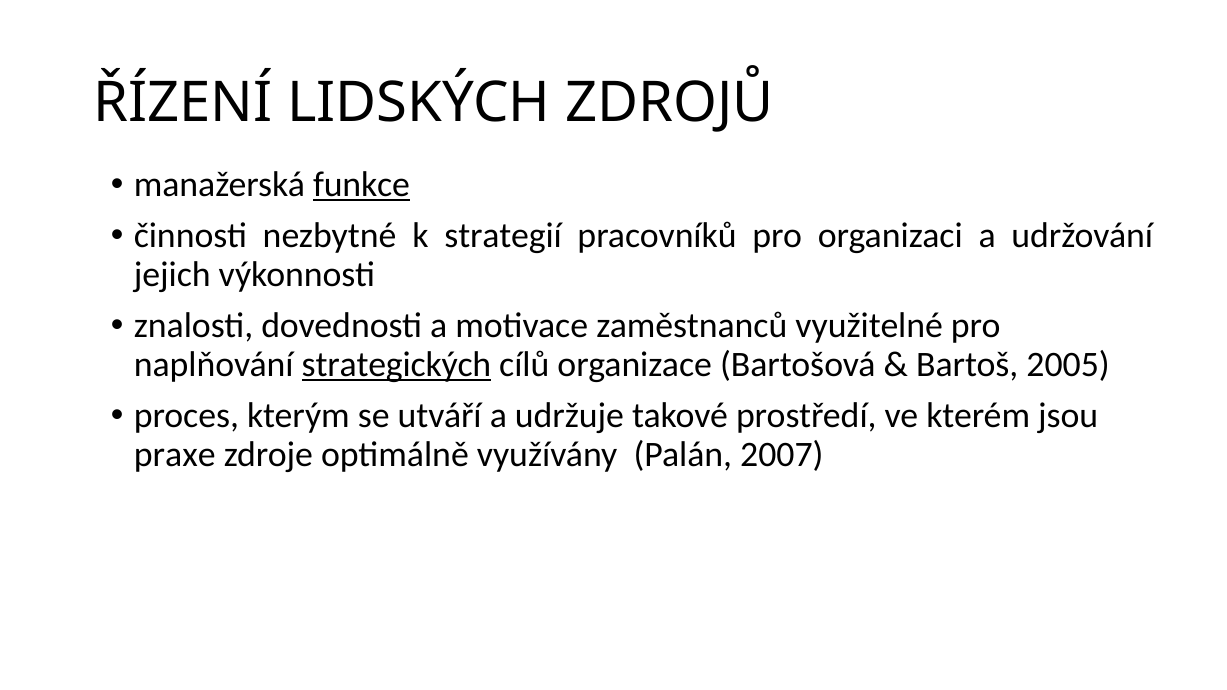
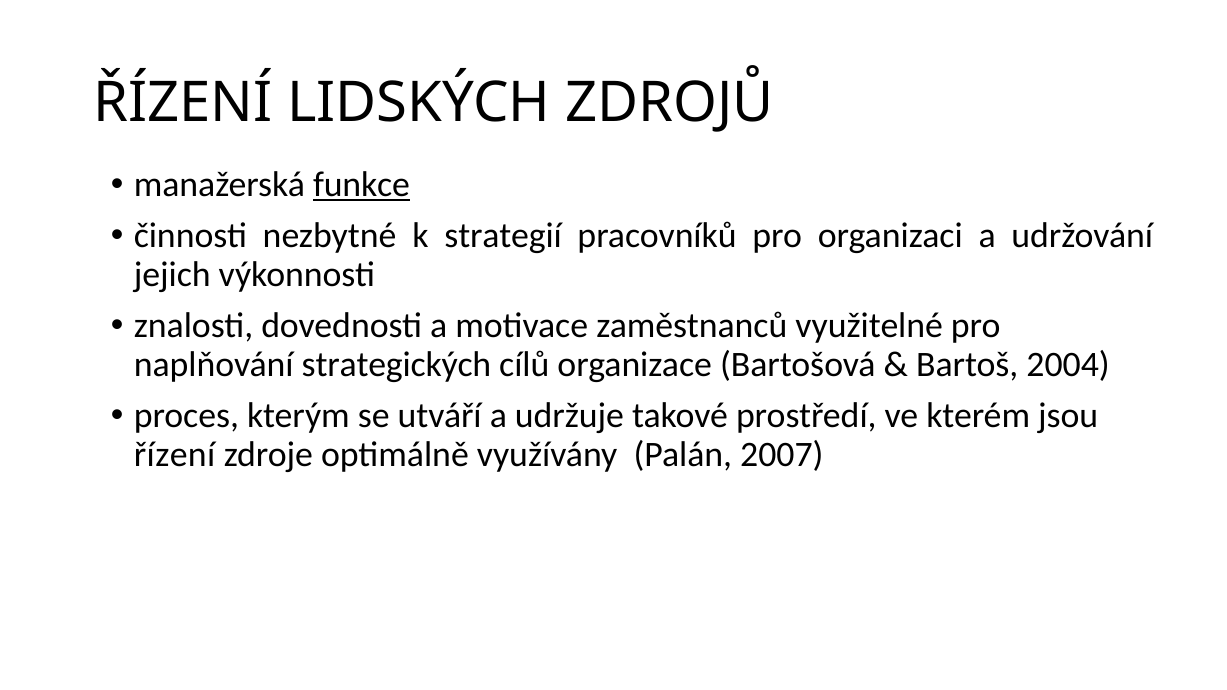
strategických underline: present -> none (397, 365)
2005: 2005 -> 2004 (1068, 365)
praxe: praxe -> řízení (175, 455)
